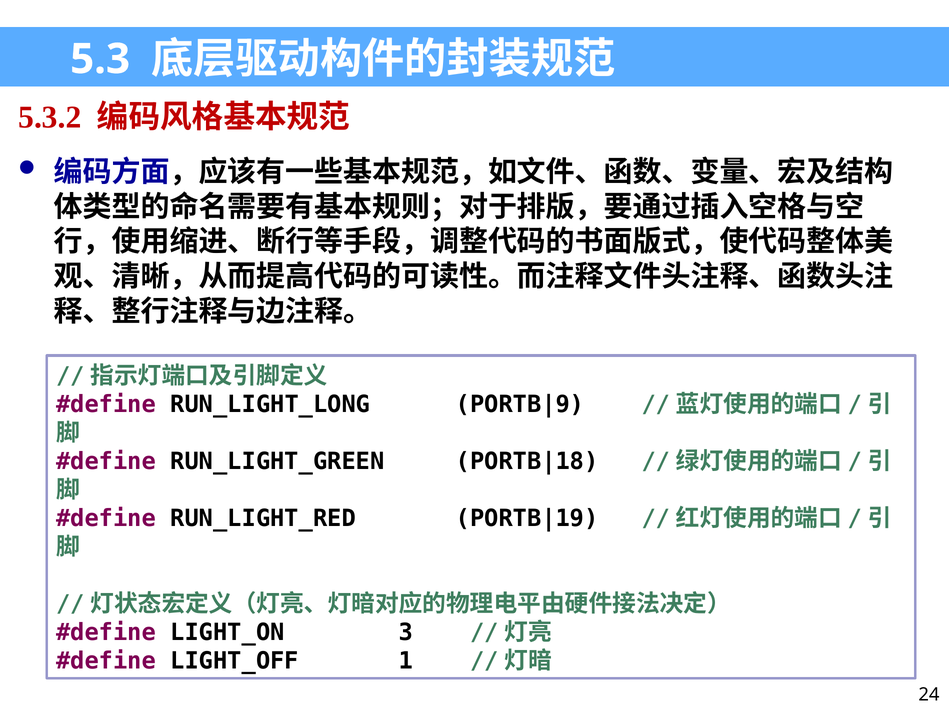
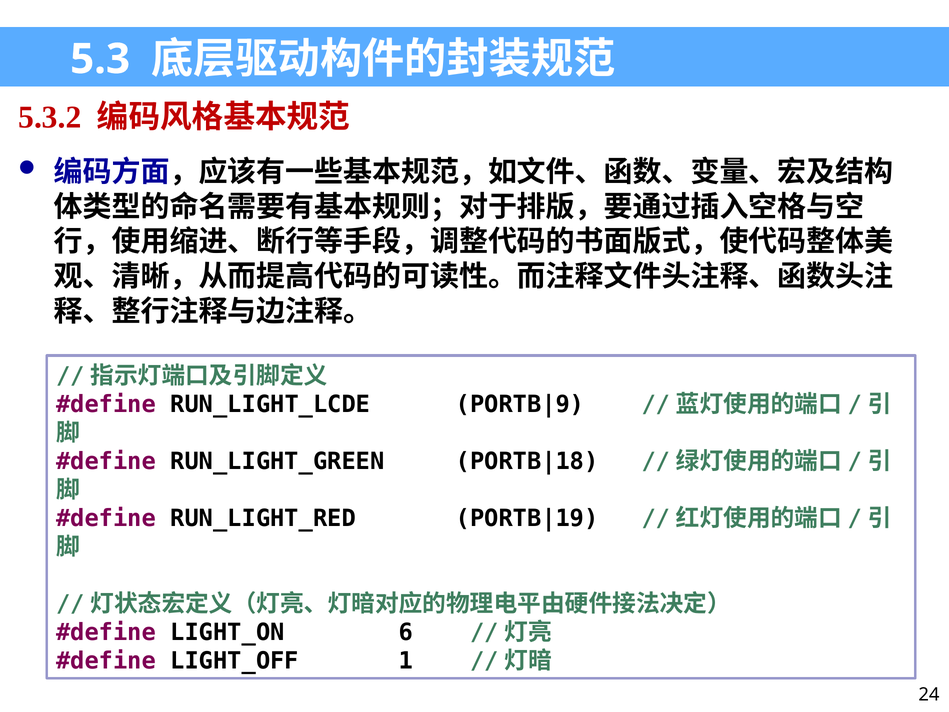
RUN_LIGHT_LONG: RUN_LIGHT_LONG -> RUN_LIGHT_LCDE (270, 404)
3: 3 -> 6 (406, 632)
